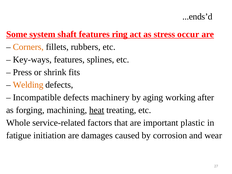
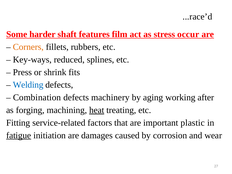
...ends’d: ...ends’d -> ...race’d (197, 17)
system: system -> harder (42, 34)
ring: ring -> film (120, 34)
Key-ways features: features -> reduced (69, 60)
Welding colour: orange -> blue (28, 85)
Incompatible: Incompatible -> Combination (37, 97)
Whole: Whole -> Fitting (18, 123)
fatigue underline: none -> present (19, 135)
